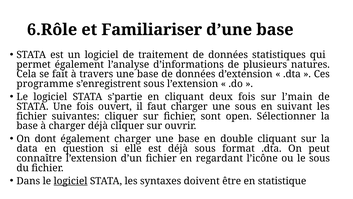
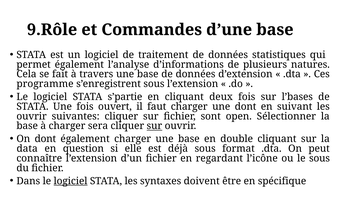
6.Rôle: 6.Rôle -> 9.Rôle (52, 30)
Familiariser: Familiariser -> Commandes (152, 30)
l’main: l’main -> l’bases (297, 97)
une sous: sous -> dont (246, 106)
fichier: fichier -> ouvrir (32, 116)
charger déjà: déjà -> sera (98, 126)
sur underline: none -> present (154, 126)
statistique: statistique -> spécifique (282, 181)
